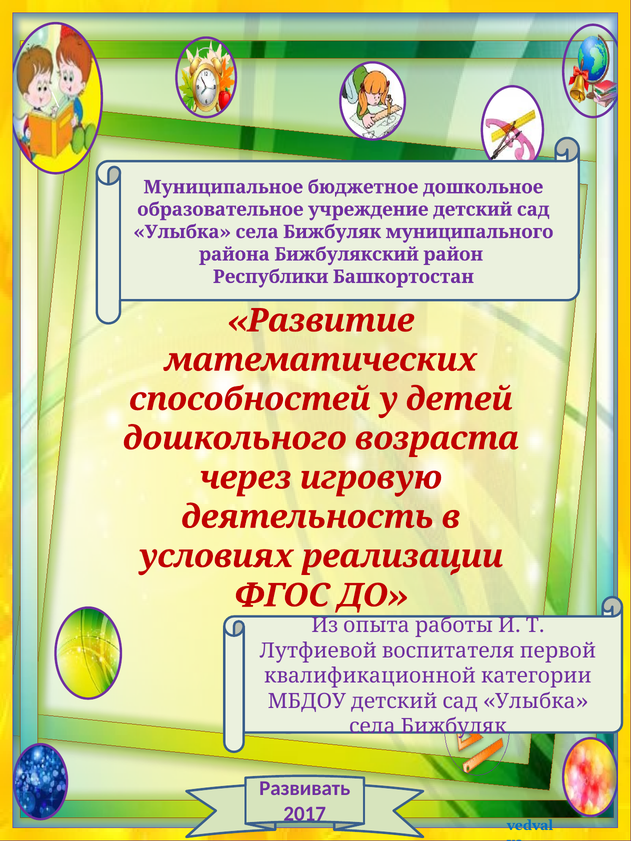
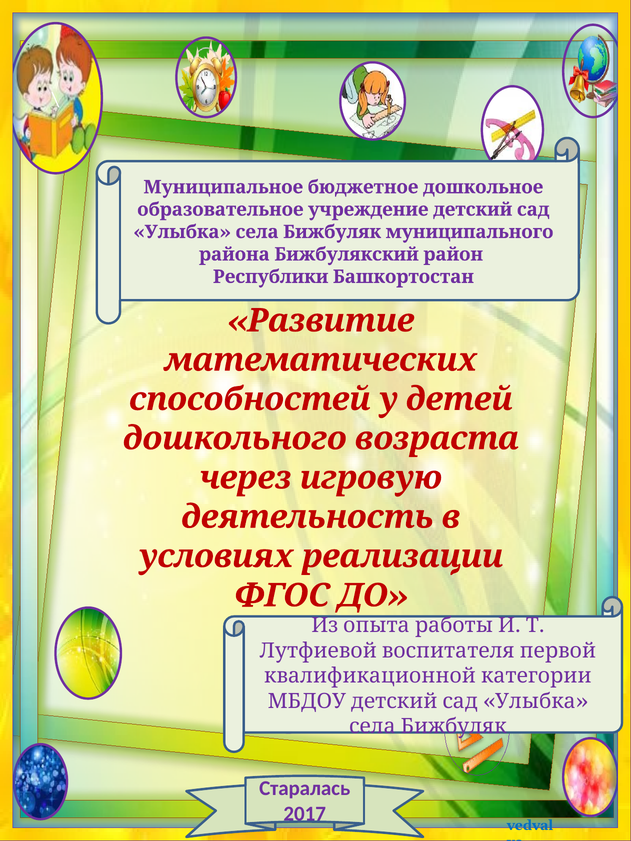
Развивать: Развивать -> Старалась (305, 789)
